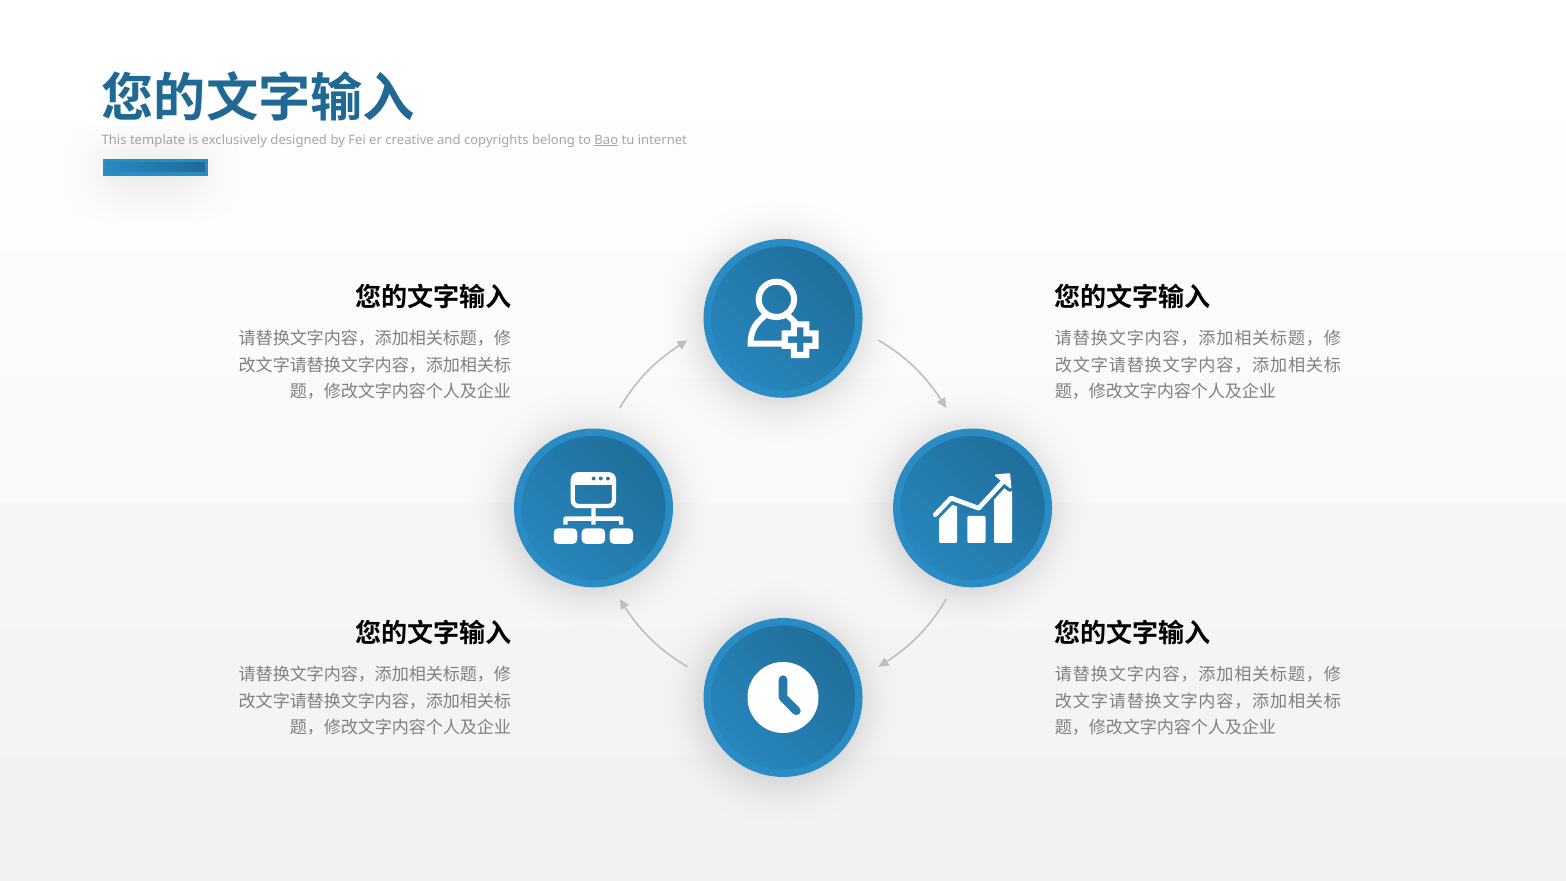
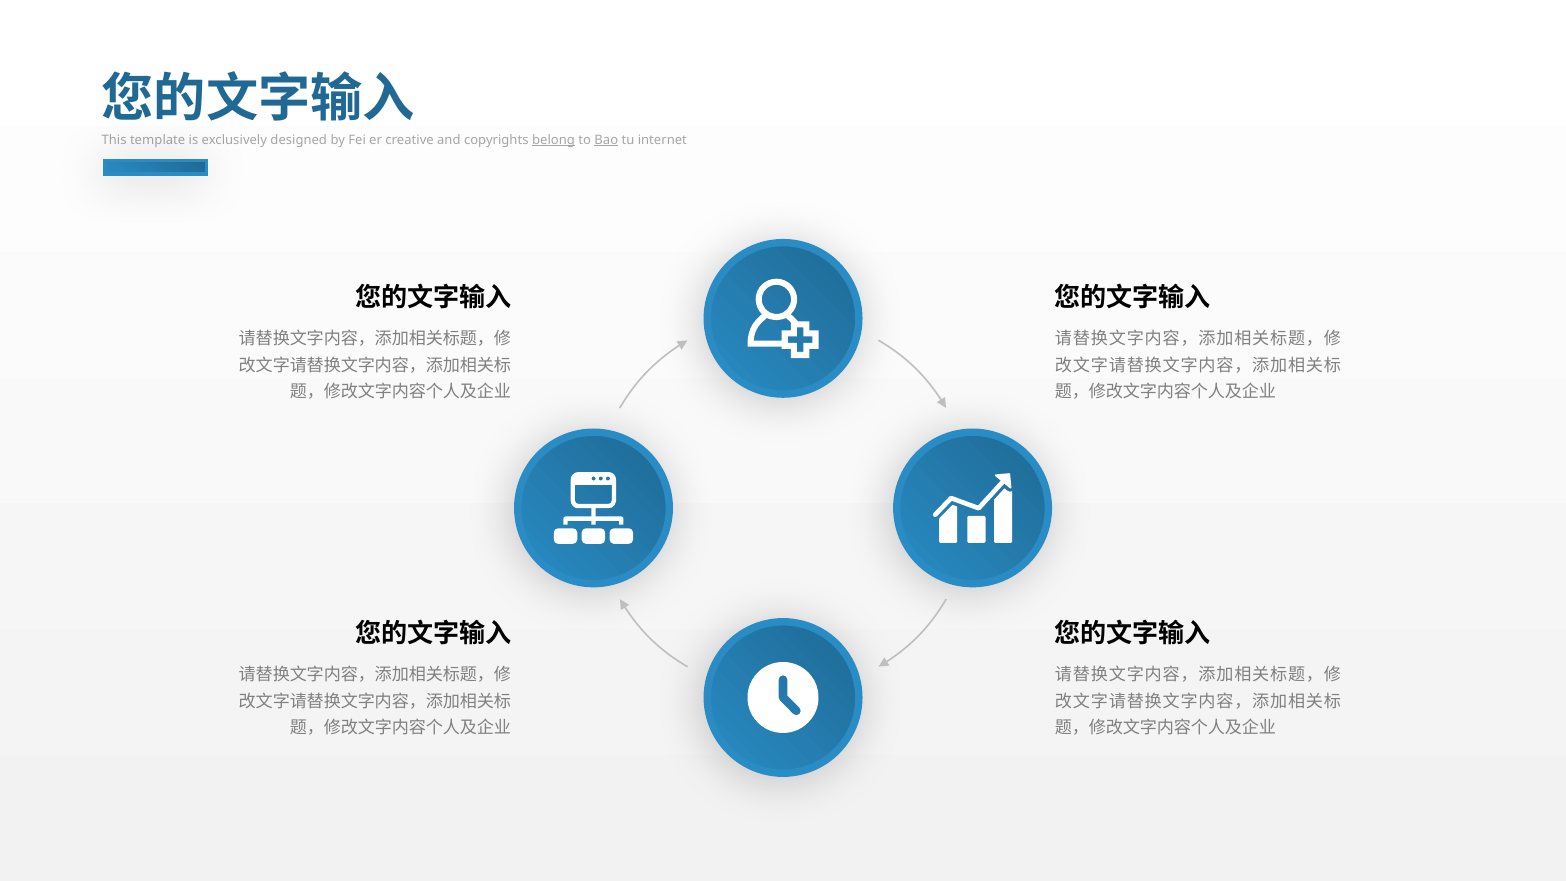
belong underline: none -> present (554, 140)
